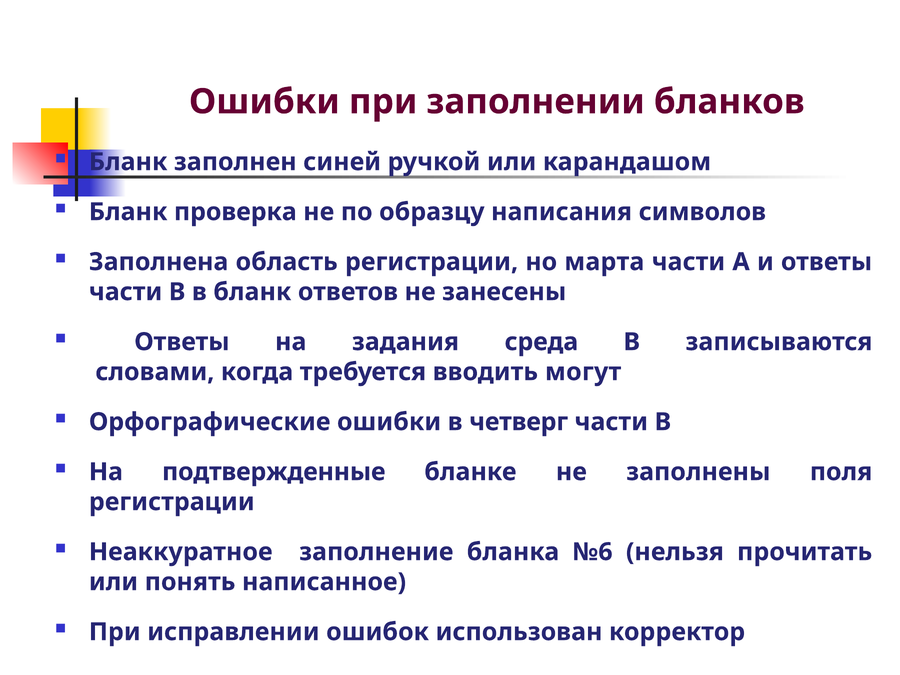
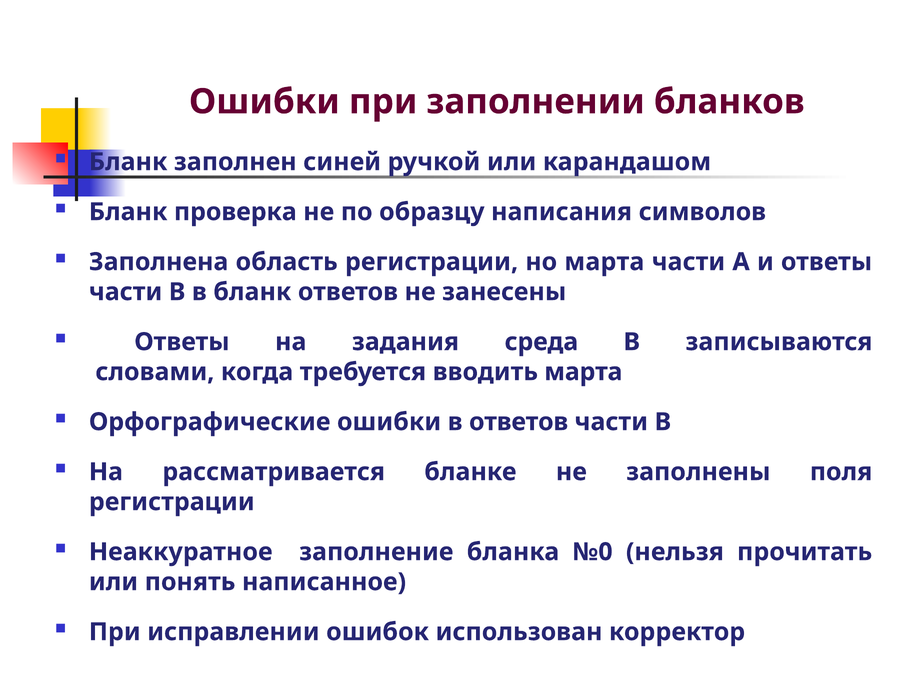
вводить могут: могут -> марта (583, 372)
в четверг: четверг -> ответов (519, 422)
подтвержденные: подтвержденные -> рассматривается (274, 472)
№6: №6 -> №0 (593, 552)
